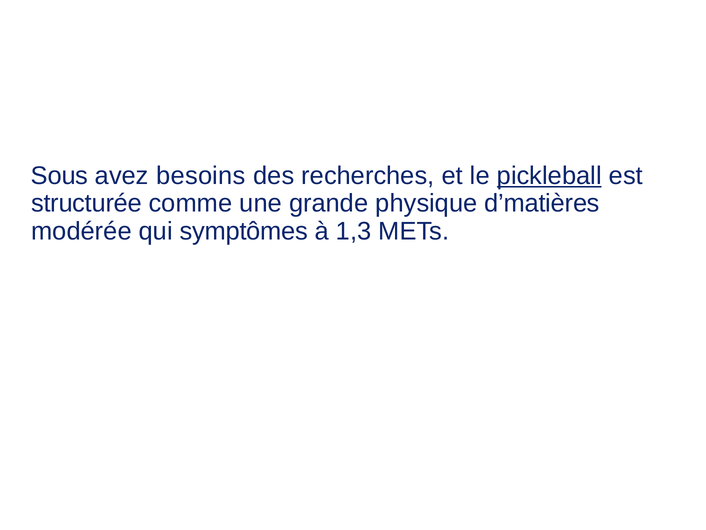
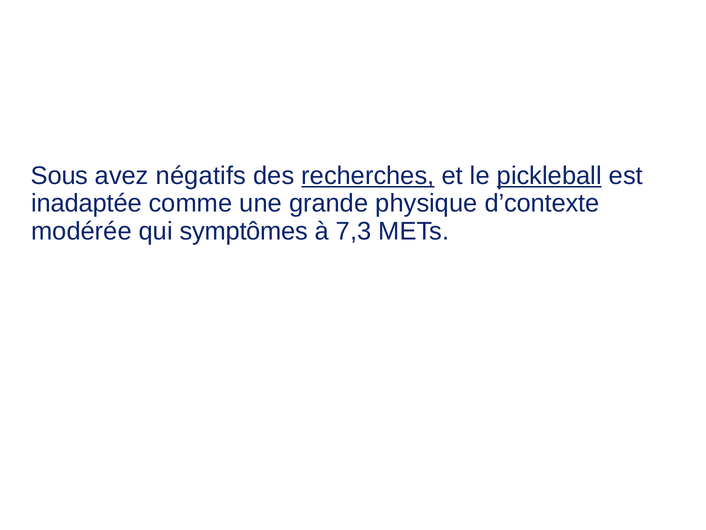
besoins: besoins -> négatifs (201, 176)
recherches underline: none -> present (368, 176)
structurée: structurée -> inadaptée (86, 203)
d’matières: d’matières -> d’contexte (542, 203)
1,3: 1,3 -> 7,3 (354, 231)
